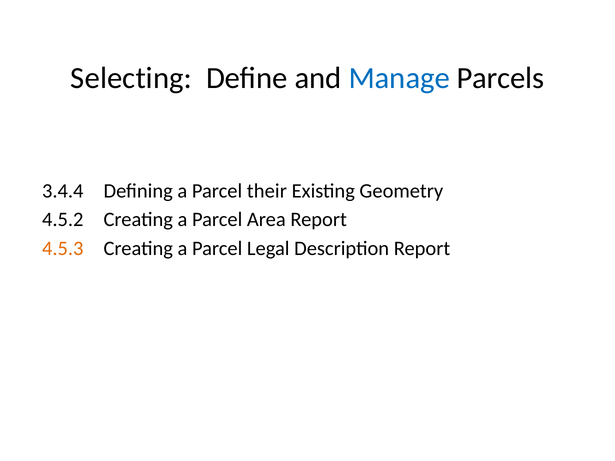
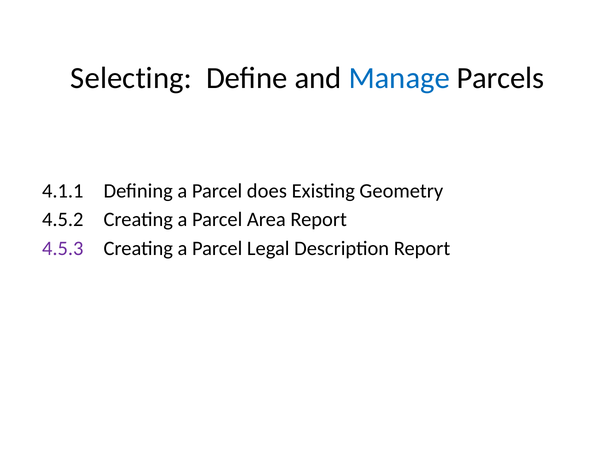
3.4.4: 3.4.4 -> 4.1.1 (63, 191)
their: their -> does (267, 191)
4.5.3 colour: orange -> purple (63, 248)
